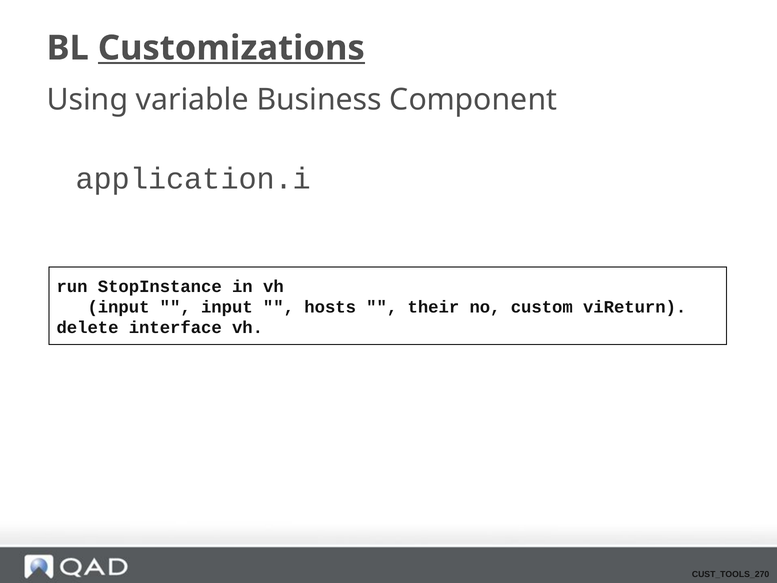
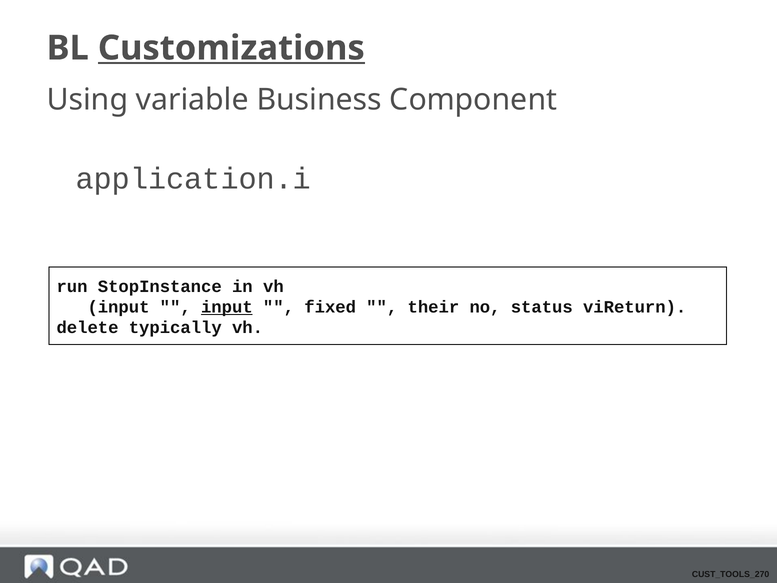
input underline: none -> present (227, 307)
hosts: hosts -> fixed (330, 307)
custom: custom -> status (542, 307)
interface: interface -> typically (175, 328)
